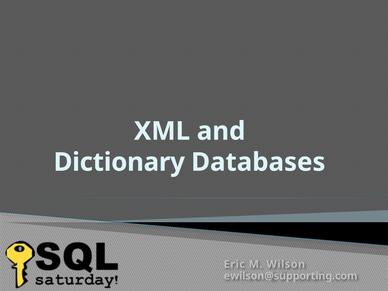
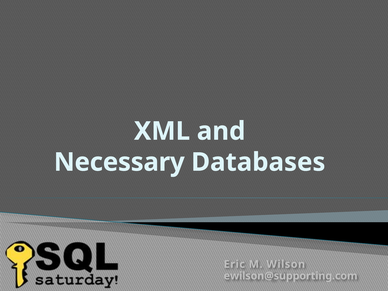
Dictionary: Dictionary -> Necessary (119, 162)
